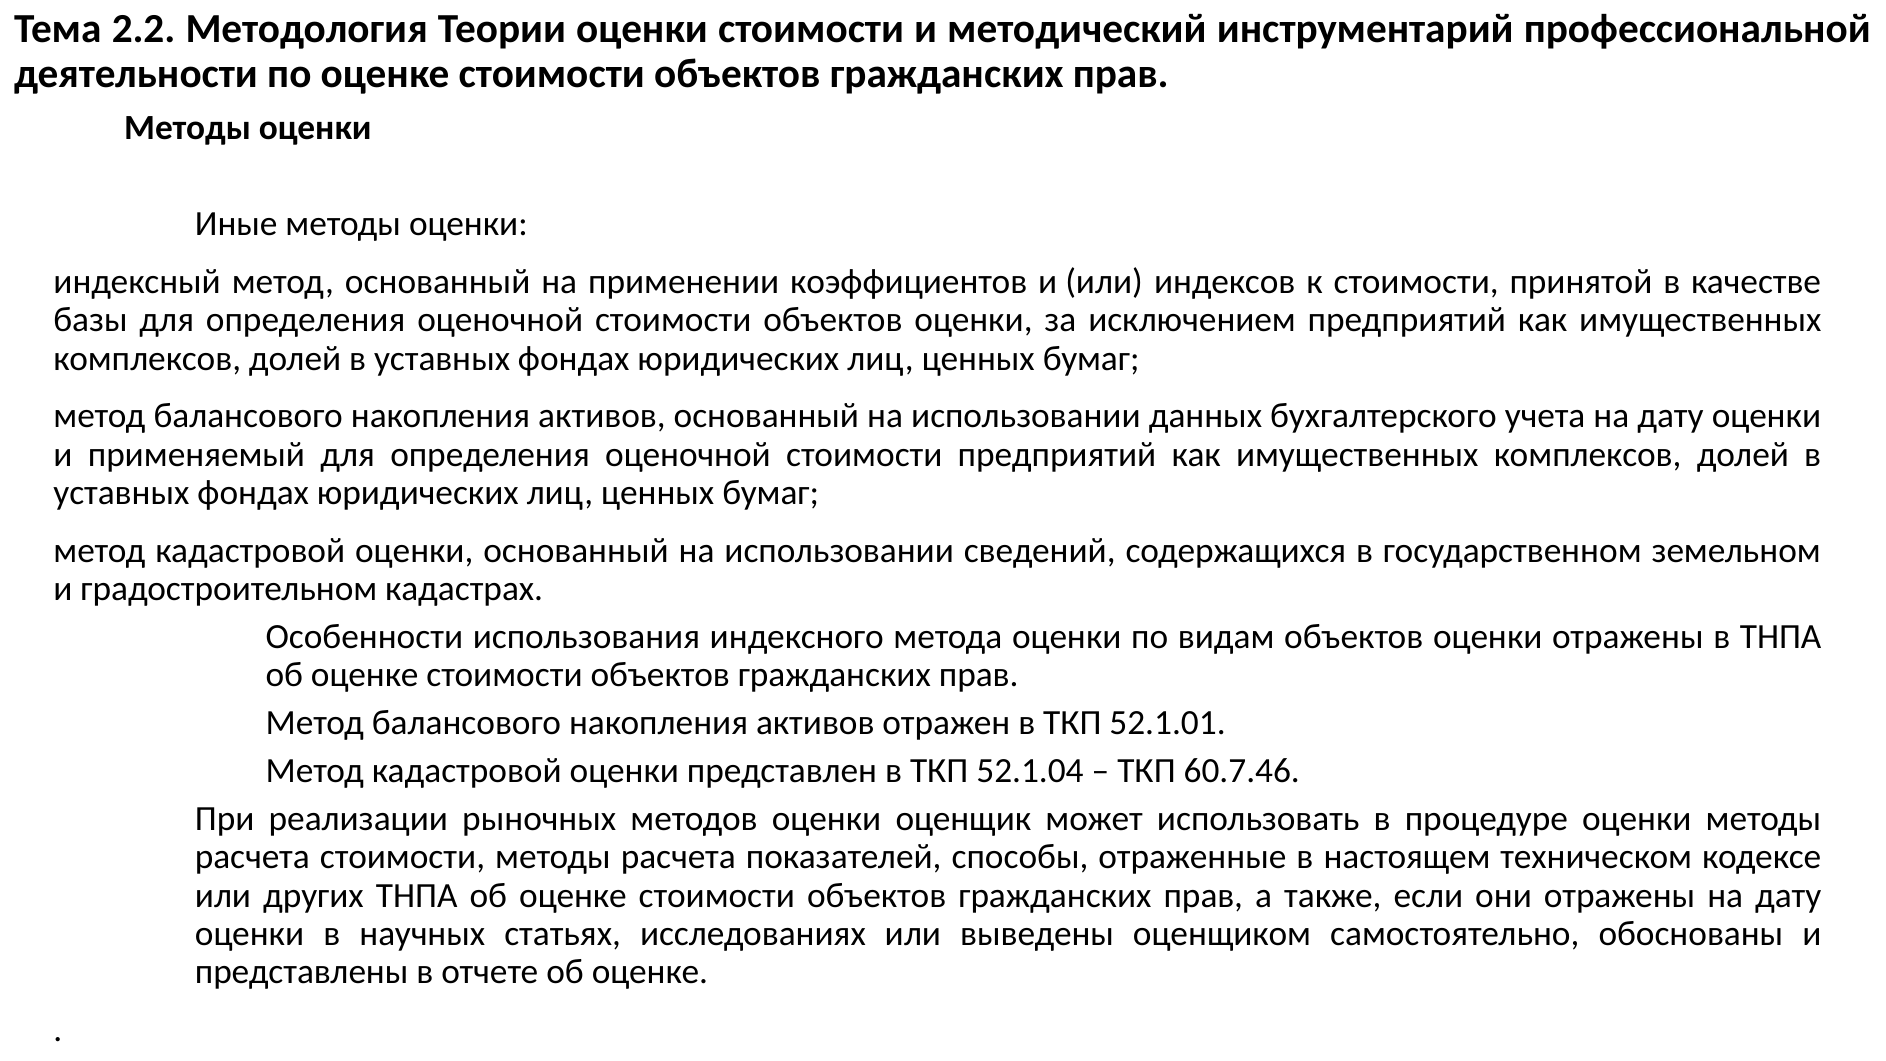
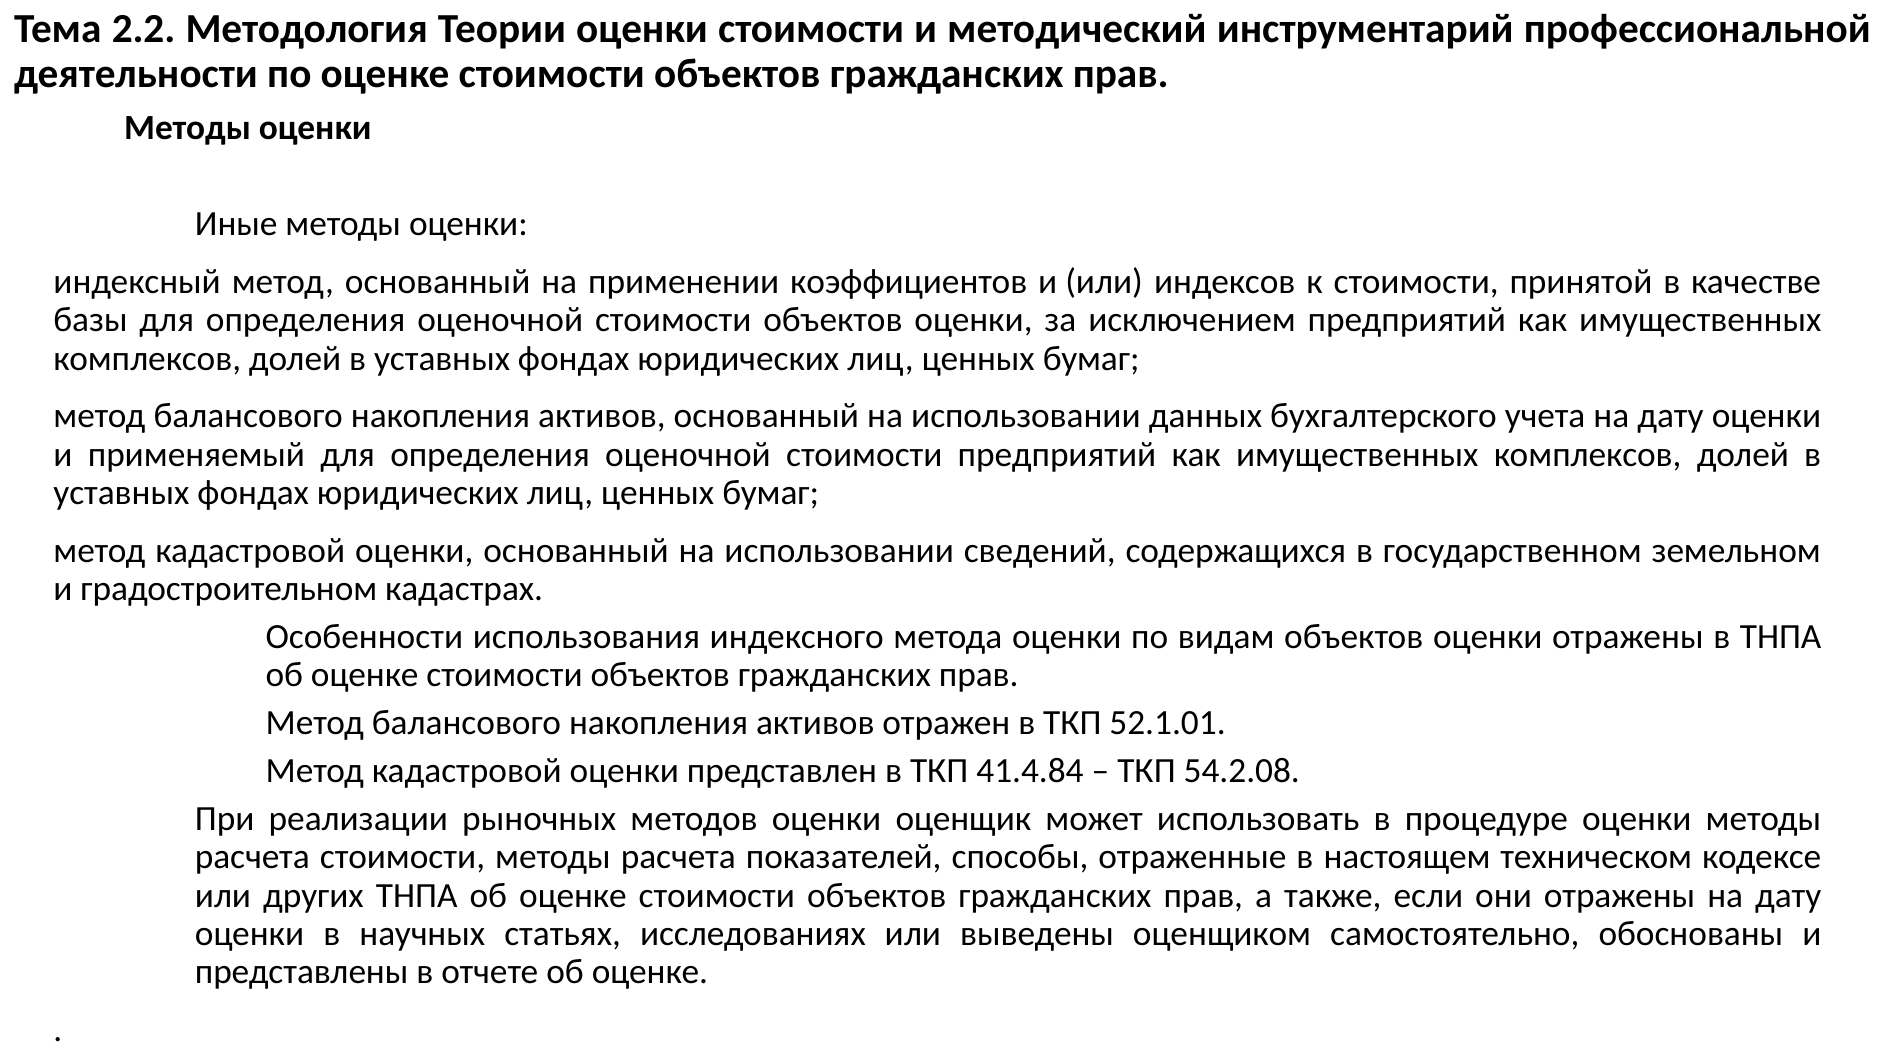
52.1.04: 52.1.04 -> 41.4.84 (1030, 771)
60.7.46: 60.7.46 -> 54.2.08 (1242, 771)
